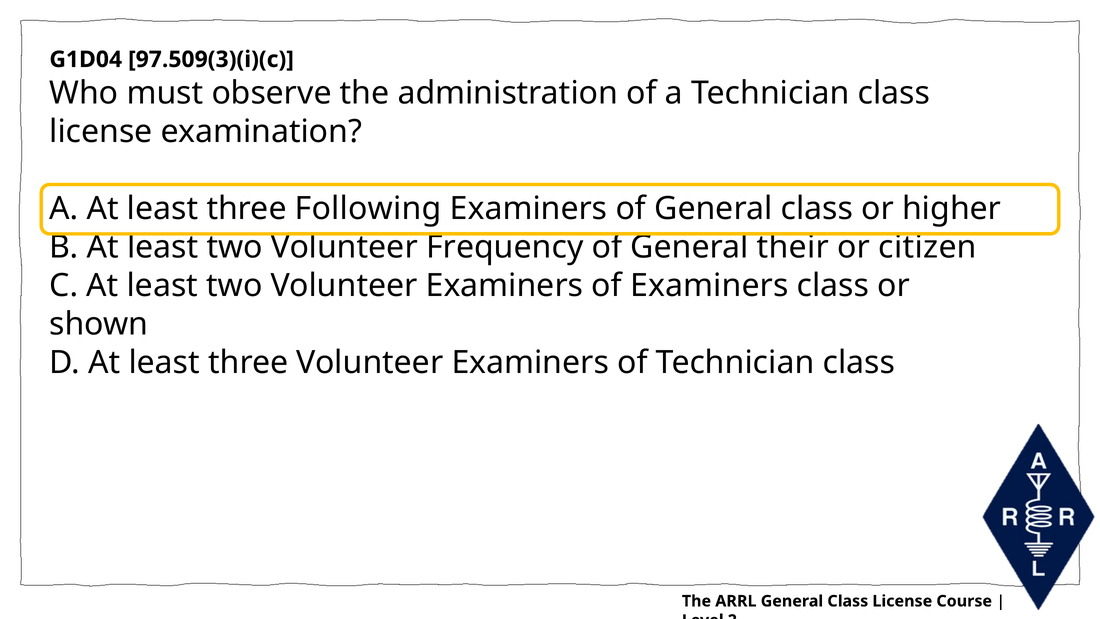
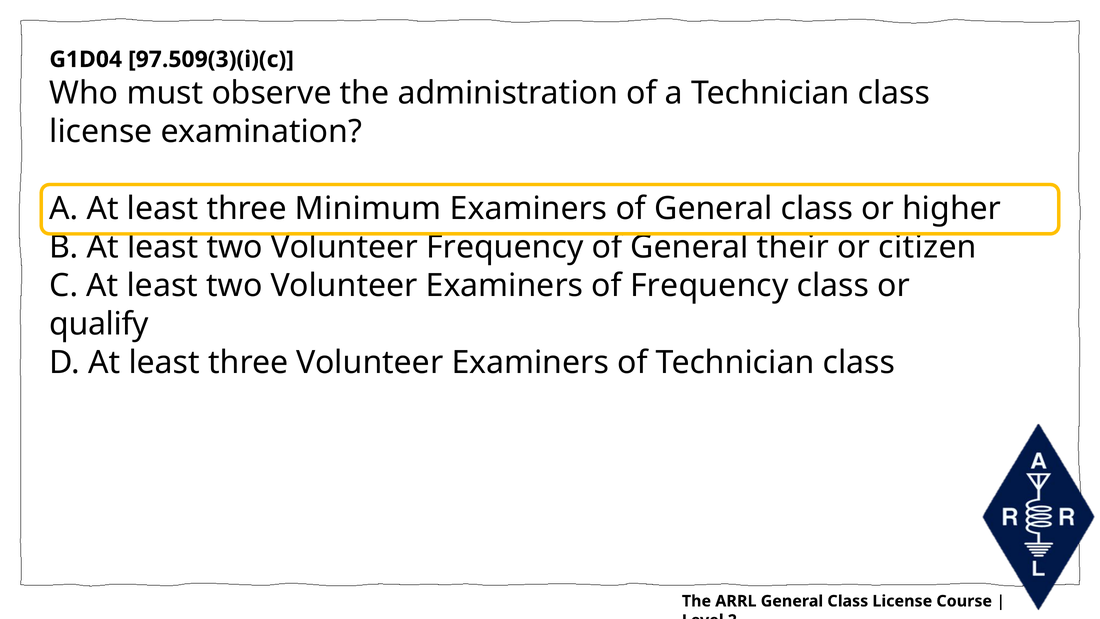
Following: Following -> Minimum (368, 209)
of Examiners: Examiners -> Frequency (709, 286)
shown: shown -> qualify (99, 324)
